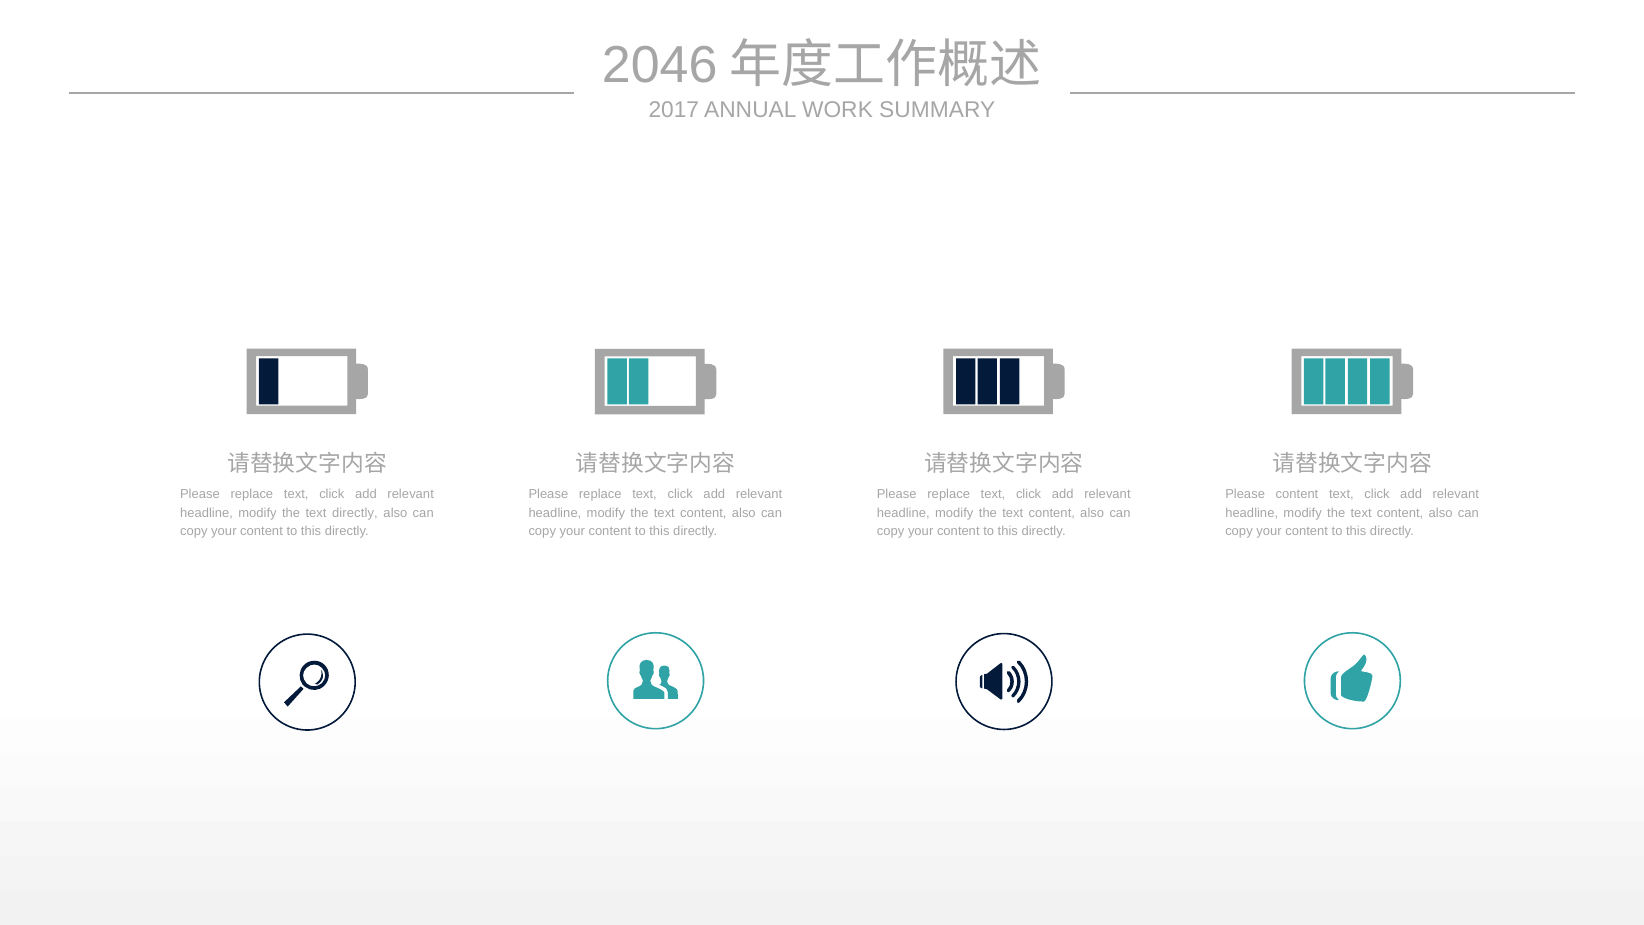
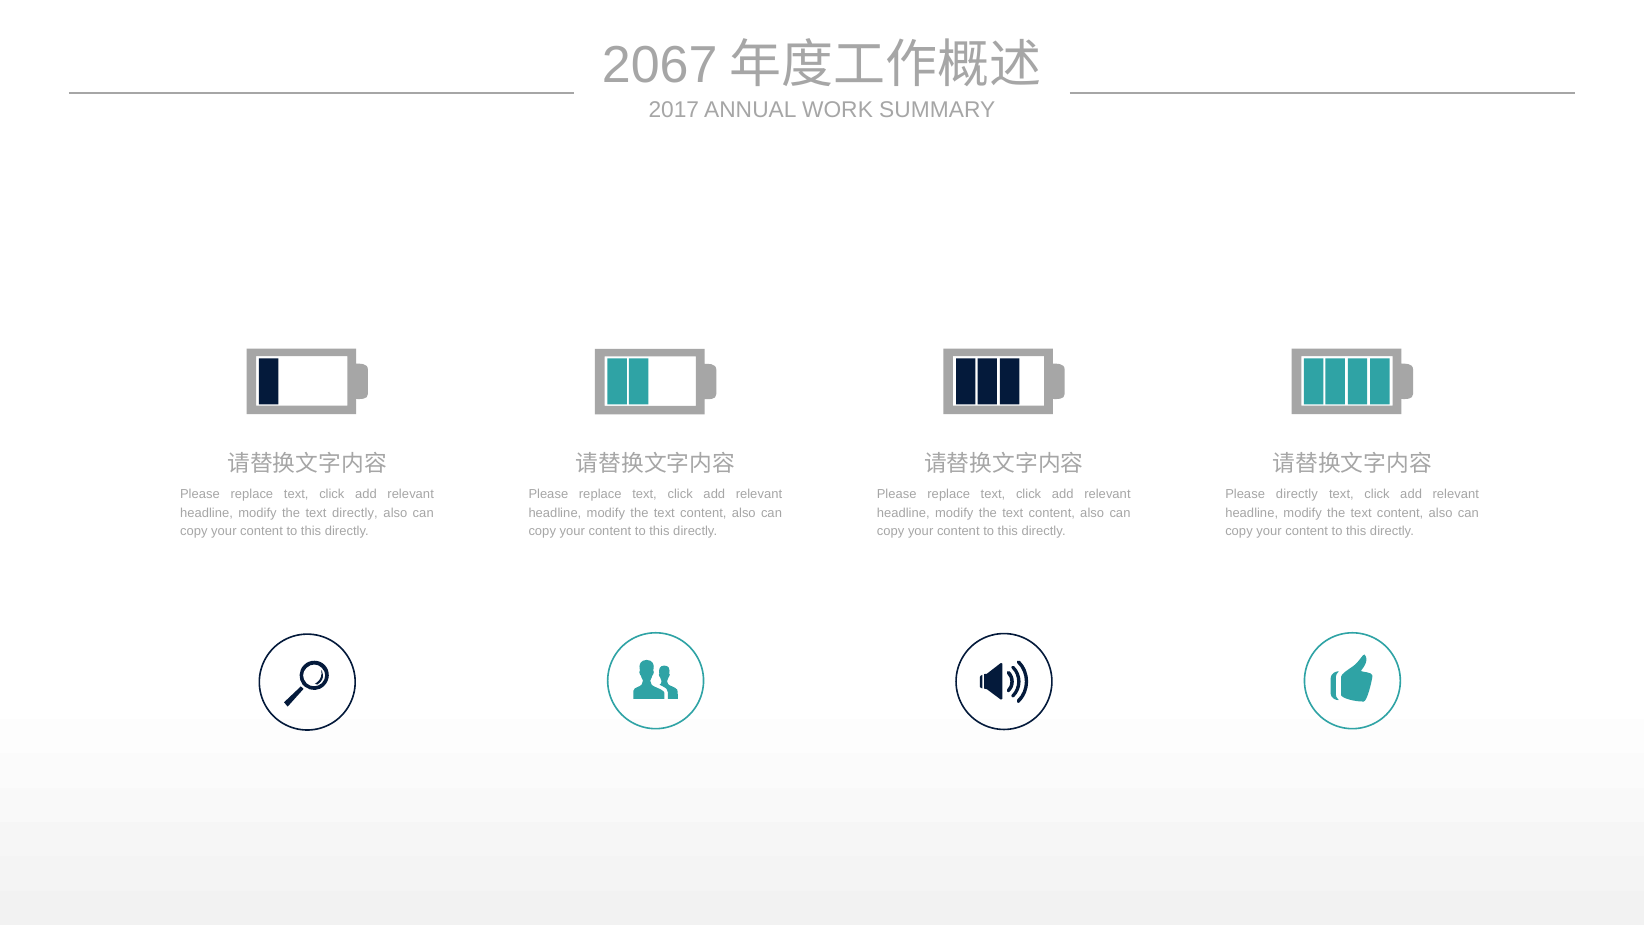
2046: 2046 -> 2067 (660, 65)
Please content: content -> directly (1297, 494)
